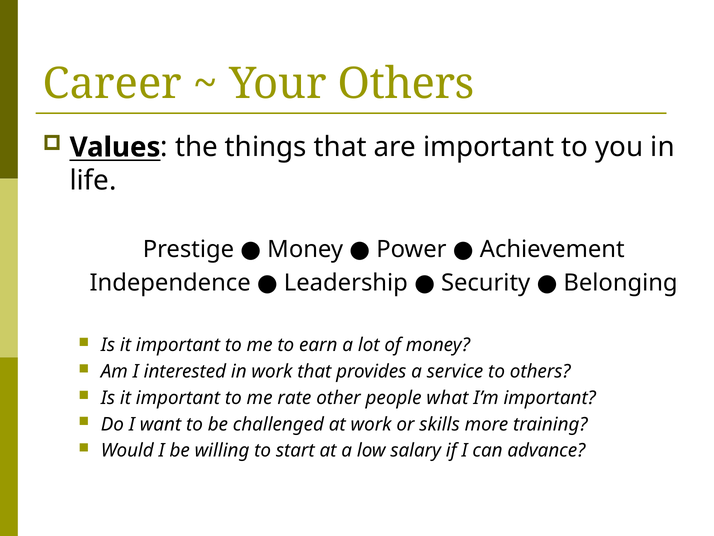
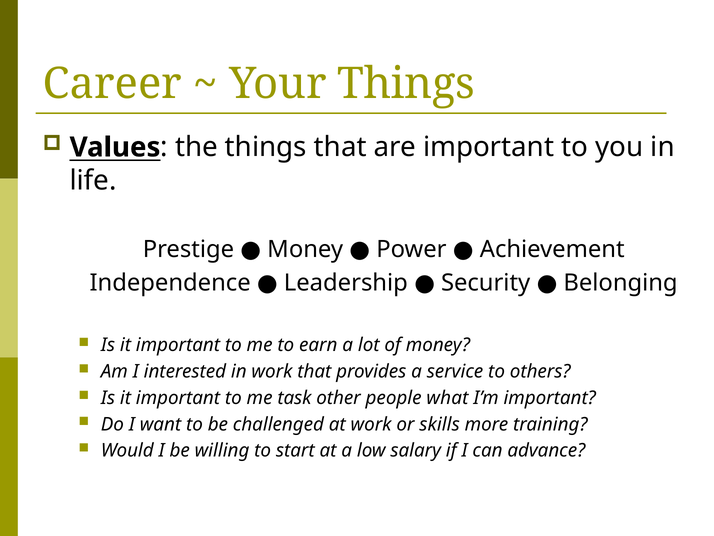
Your Others: Others -> Things (406, 84)
rate: rate -> task (294, 398)
